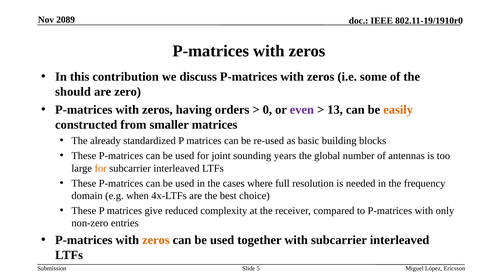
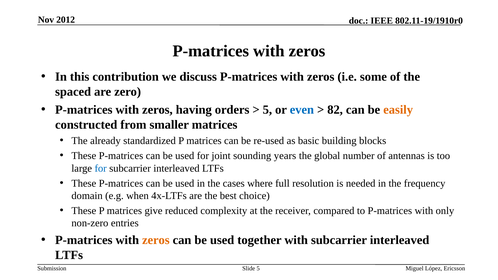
2089: 2089 -> 2012 (66, 20)
should: should -> spaced (73, 92)
0: 0 -> 5 (267, 110)
even colour: purple -> blue (302, 110)
13: 13 -> 82 (335, 110)
for colour: orange -> blue (101, 168)
